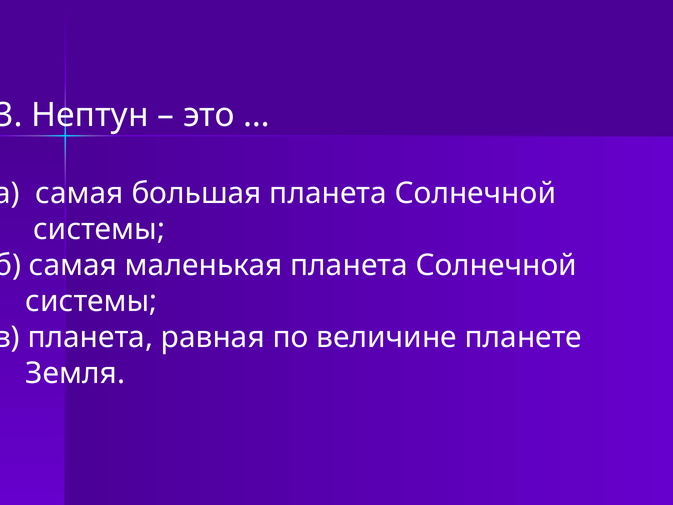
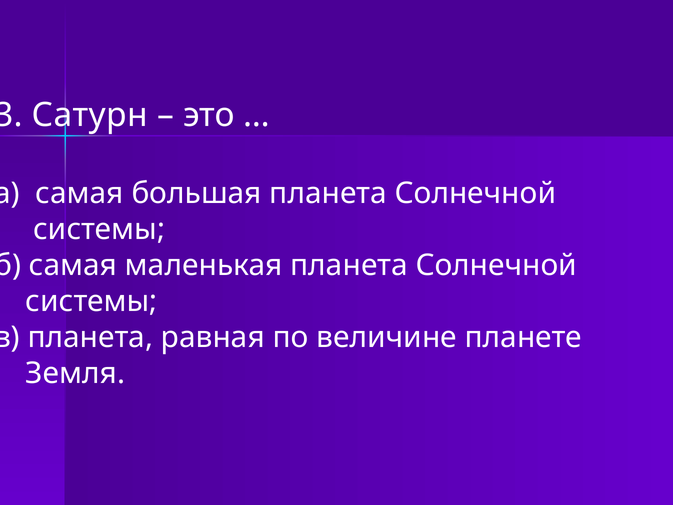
Нептун: Нептун -> Сатурн (90, 115)
